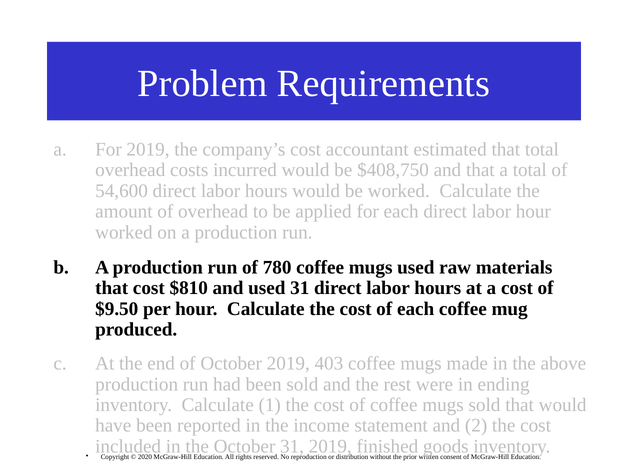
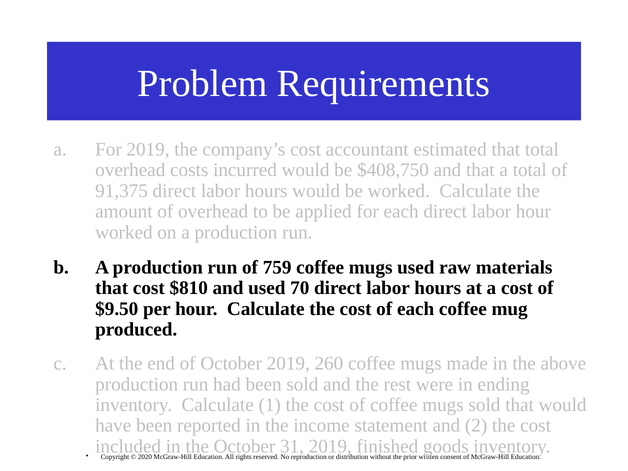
54,600: 54,600 -> 91,375 (122, 191)
780: 780 -> 759 (277, 267)
used 31: 31 -> 70 (300, 288)
403: 403 -> 260 (329, 363)
